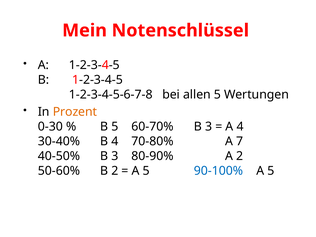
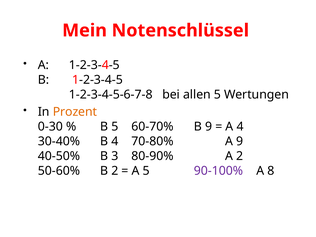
60-70% B 3: 3 -> 9 (209, 127)
A 7: 7 -> 9 (240, 141)
90-100% colour: blue -> purple (219, 171)
5: 5 -> 8 (271, 171)
